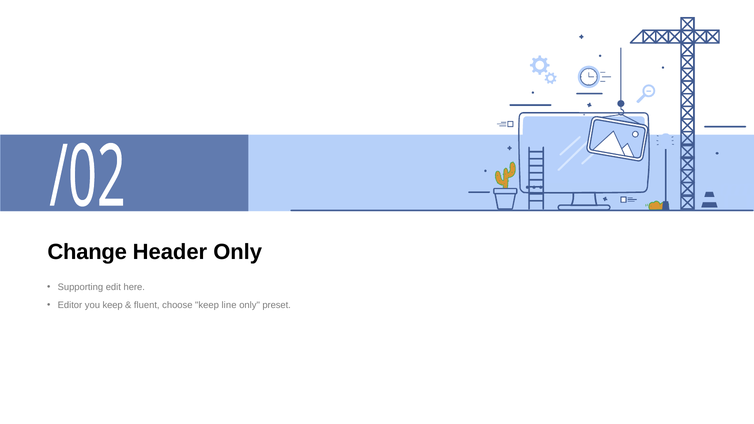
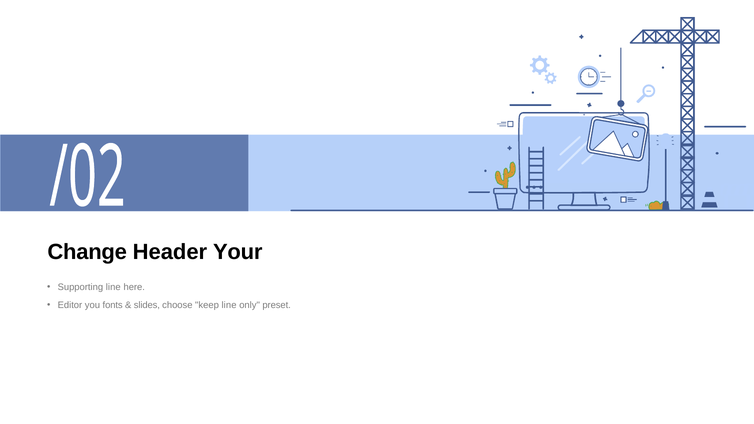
Header Only: Only -> Your (238, 252)
Supporting edit: edit -> line (113, 287)
you keep: keep -> fonts (113, 305)
fluent: fluent -> slides (147, 305)
